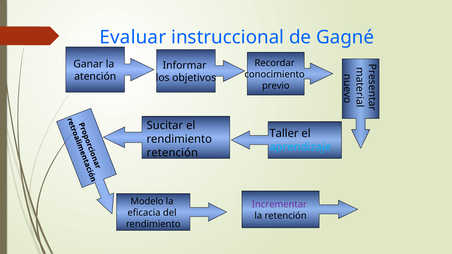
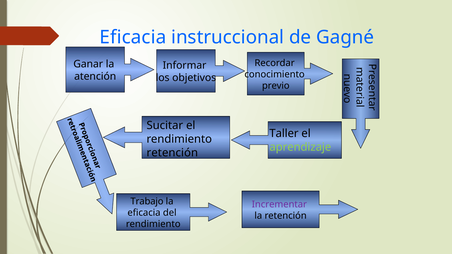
Evaluar: Evaluar -> Eficacia (133, 37)
aprendizaje colour: light blue -> light green (300, 147)
Modelo: Modelo -> Trabajo (147, 202)
